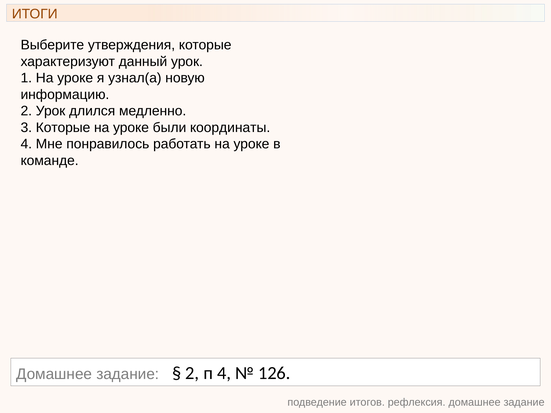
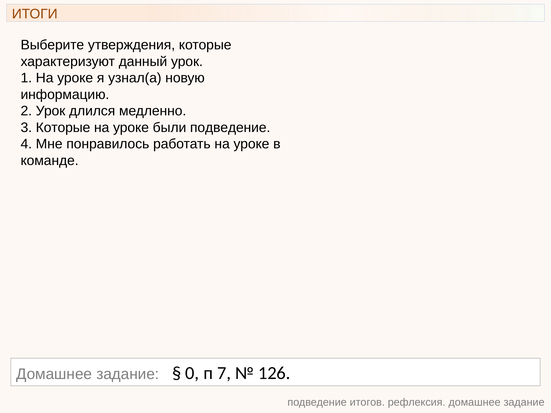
были координаты: координаты -> подведение (230, 128)
2: 2 -> 0 (192, 373)
п 4: 4 -> 7 (224, 373)
